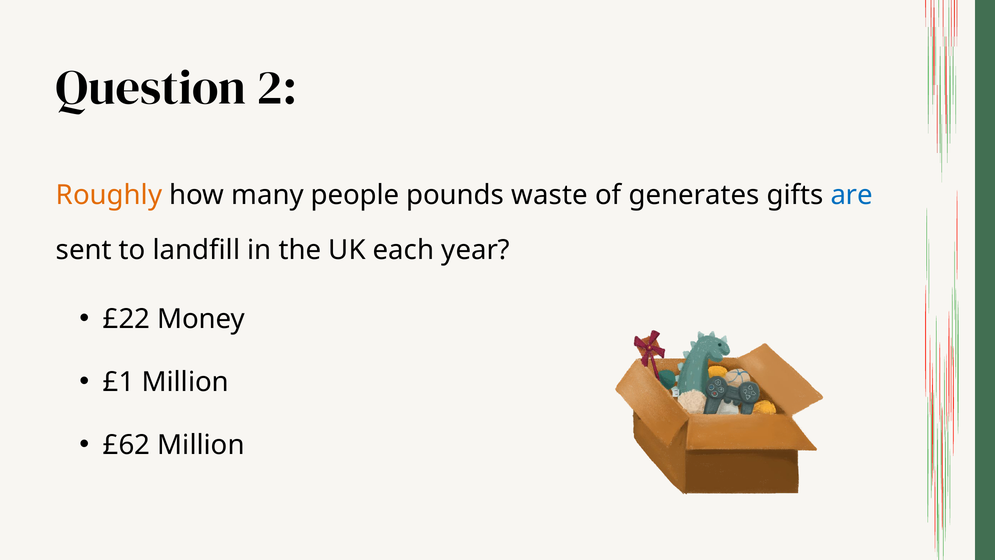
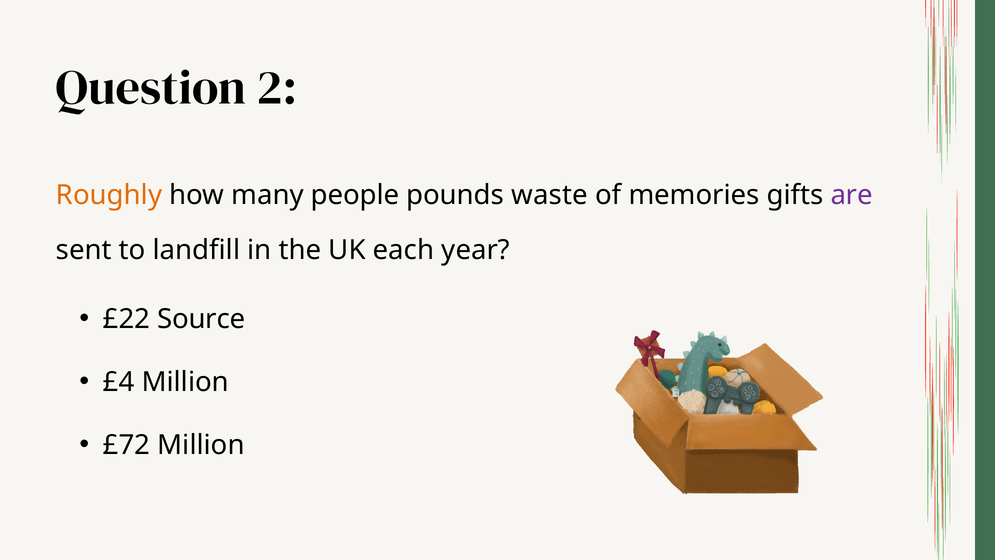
generates: generates -> memories (694, 195)
are colour: blue -> purple (852, 195)
Money: Money -> Source (201, 319)
£1: £1 -> £4 (119, 382)
£62: £62 -> £72 (127, 445)
